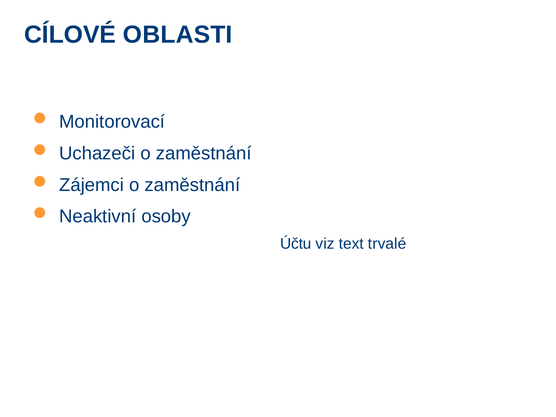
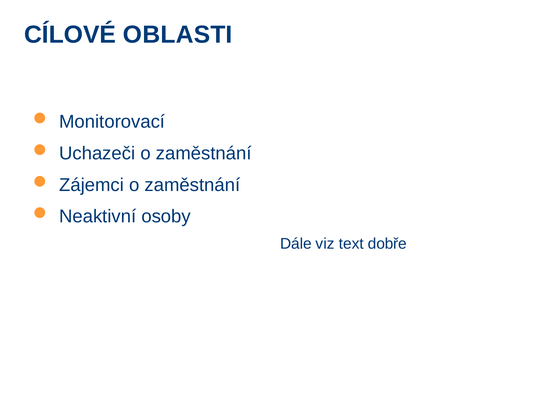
Účtu: Účtu -> Dále (296, 244)
trvalé: trvalé -> dobře (387, 244)
